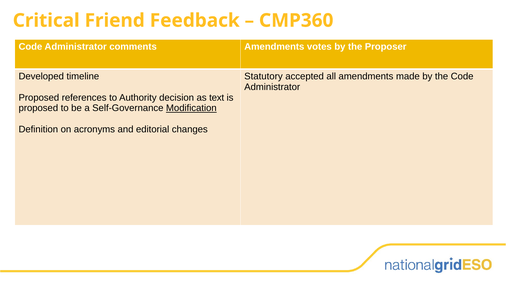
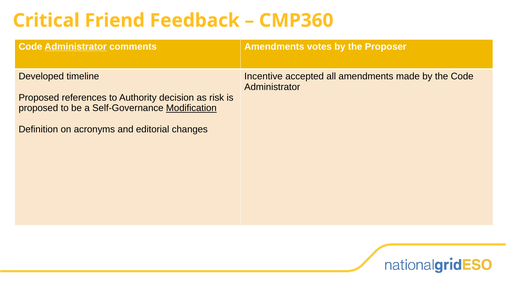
Administrator underline: none -> present (76, 47)
Statutory: Statutory -> Incentive (263, 76)
text: text -> risk (217, 97)
